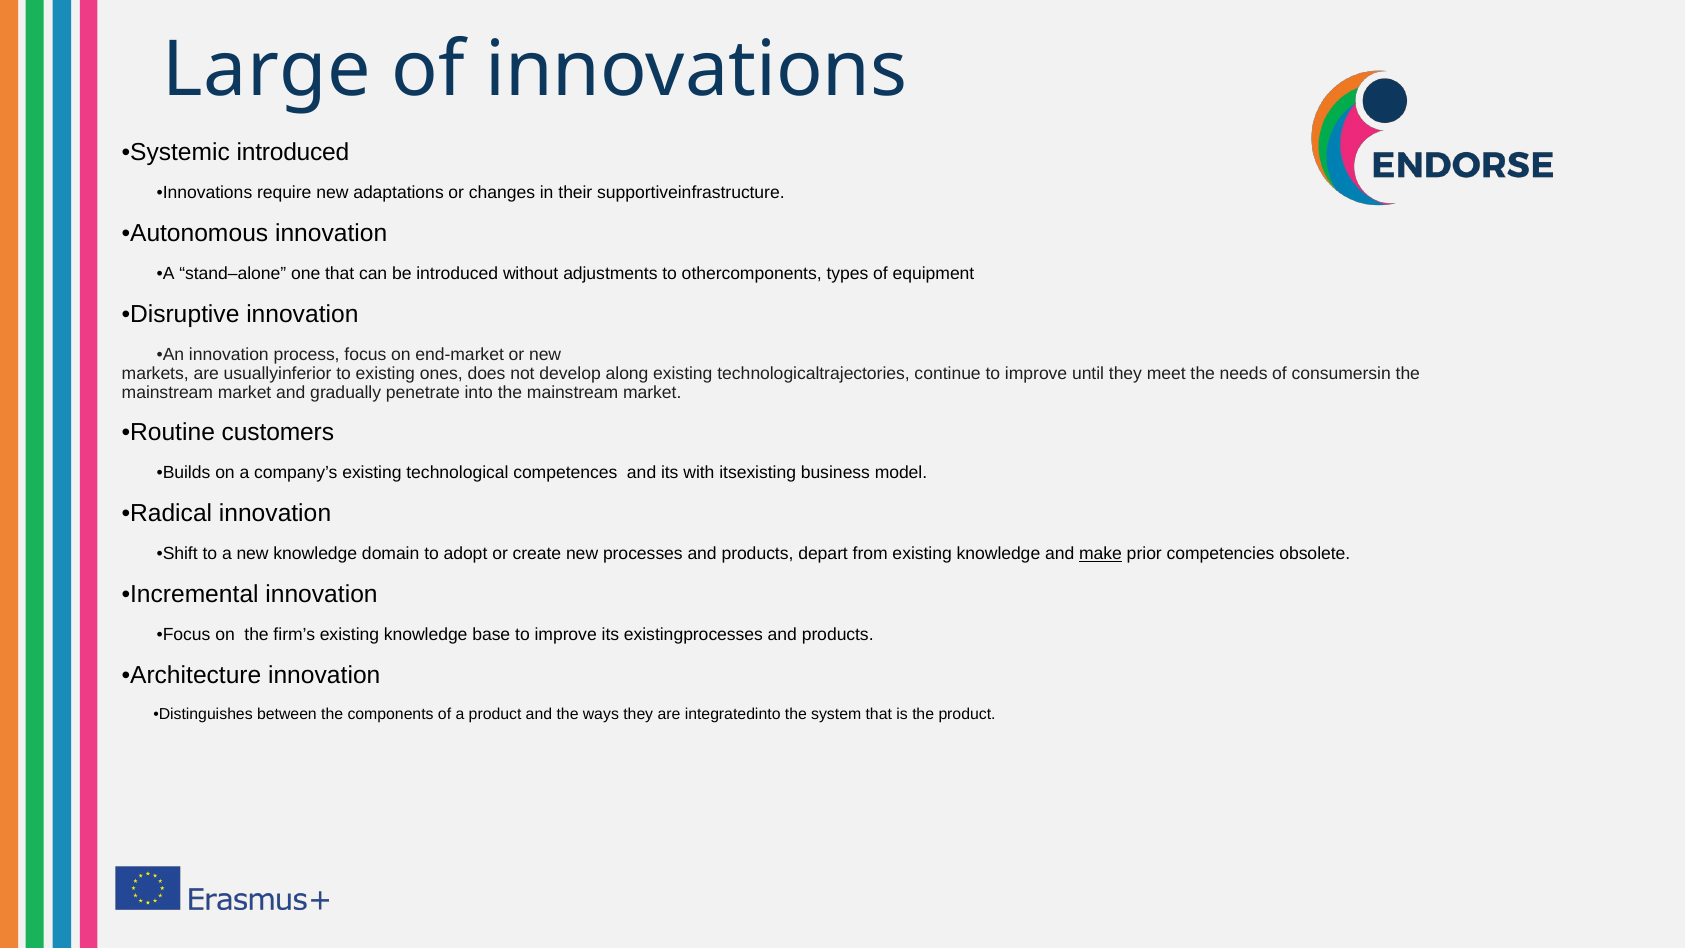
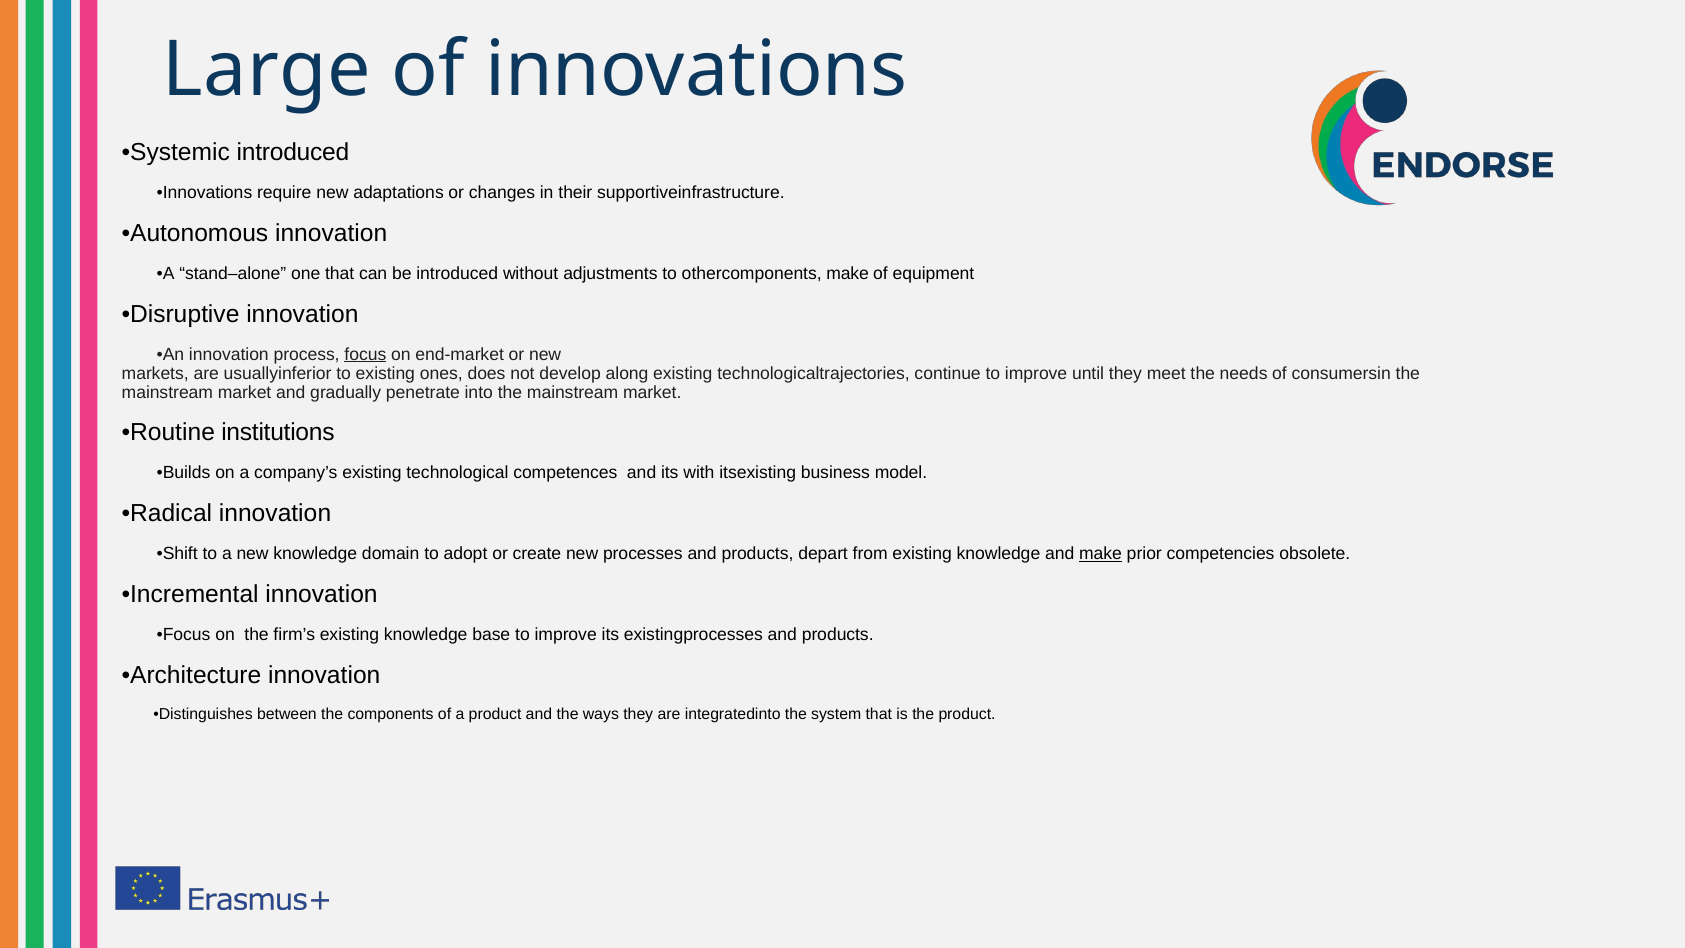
othercomponents types: types -> make (848, 274)
focus underline: none -> present (365, 354)
customers: customers -> institutions (278, 433)
